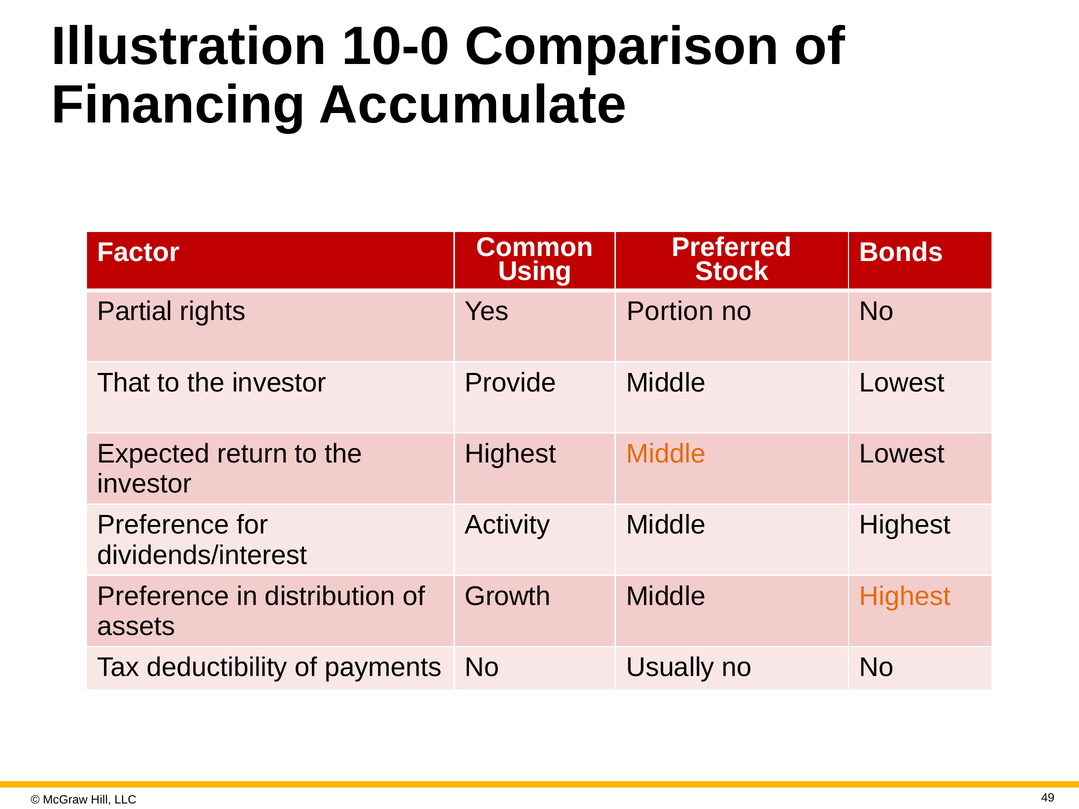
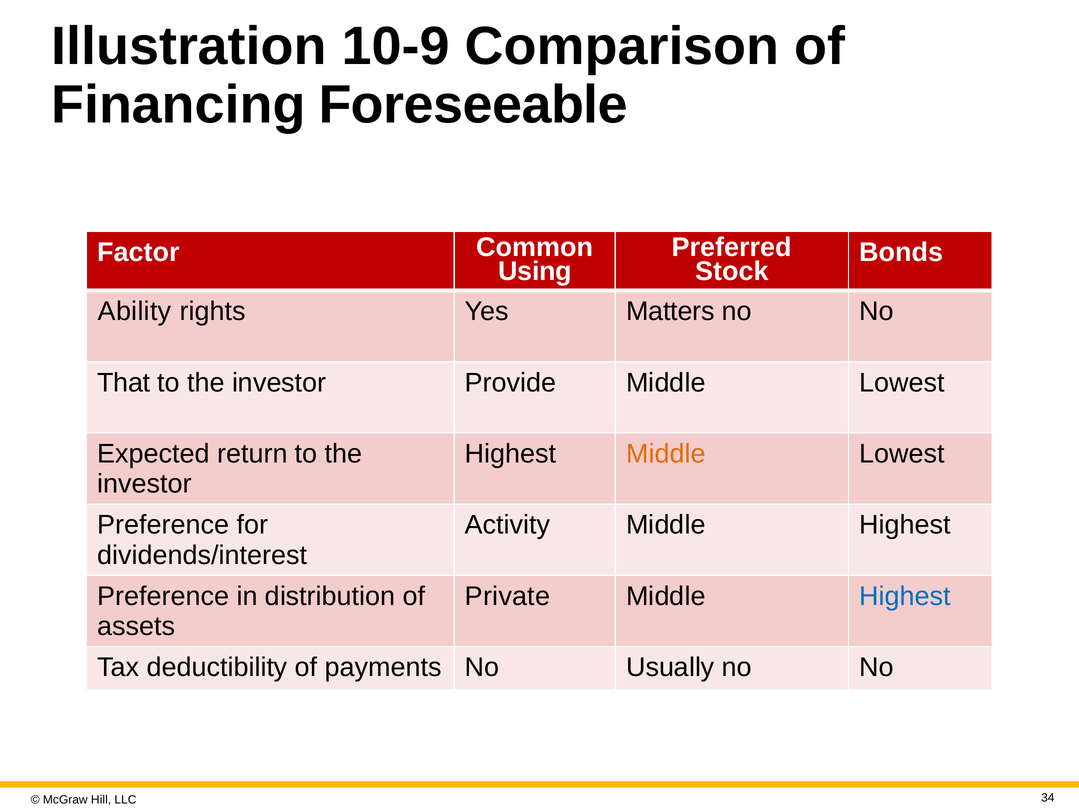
10-0: 10-0 -> 10-9 (396, 47)
Accumulate: Accumulate -> Foreseeable (473, 105)
Partial: Partial -> Ability (135, 312)
Portion: Portion -> Matters (670, 312)
Growth: Growth -> Private (508, 596)
Highest colour: orange -> blue (905, 596)
49: 49 -> 34 (1048, 798)
